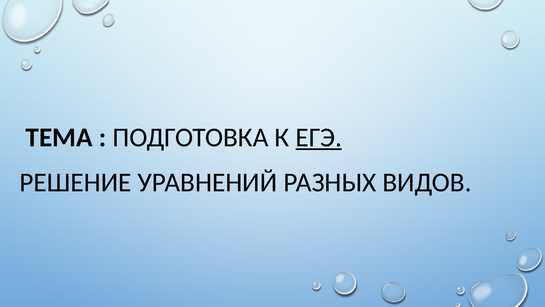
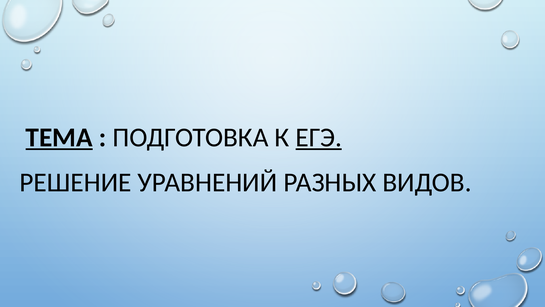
ТЕМА underline: none -> present (59, 137)
